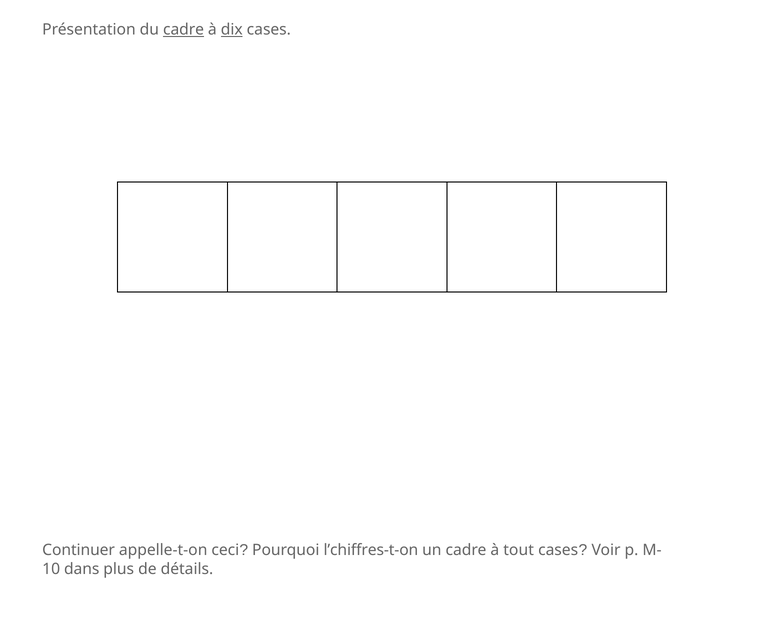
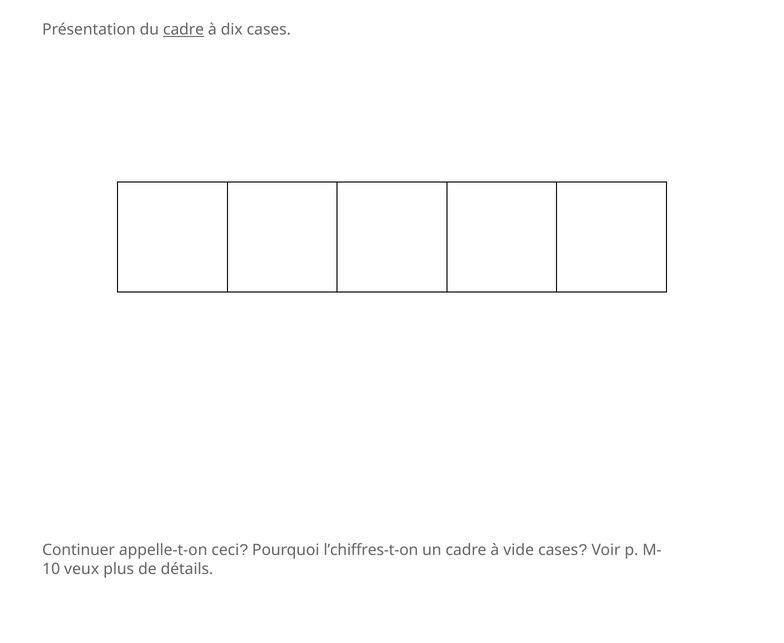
dix underline: present -> none (232, 30)
tout: tout -> vide (519, 550)
dans: dans -> veux (82, 569)
